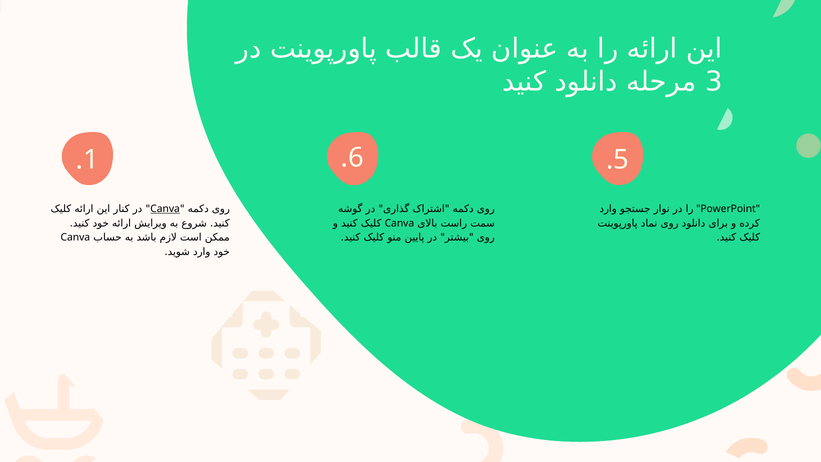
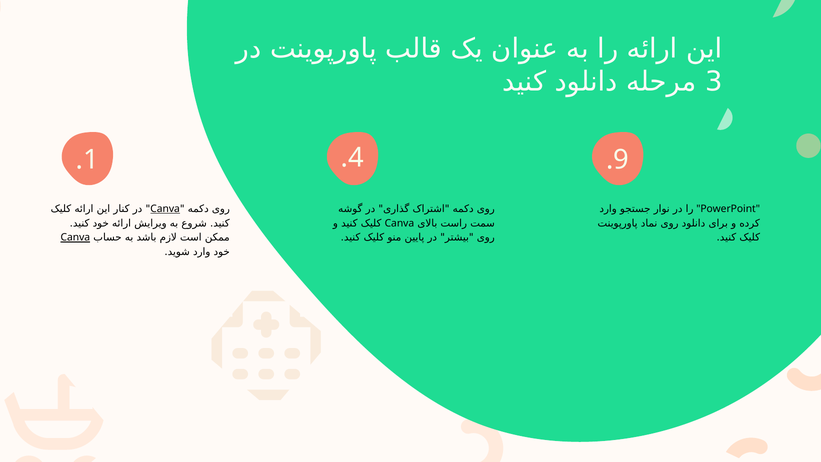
5: 5 -> 9 (621, 160)
6: 6 -> 4 (356, 158)
Canva underline: none -> present (75, 237)
